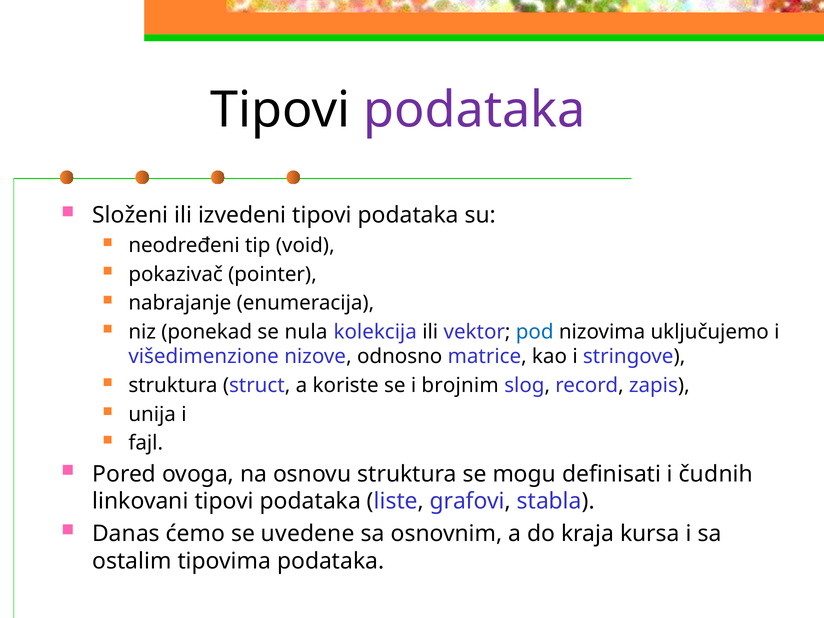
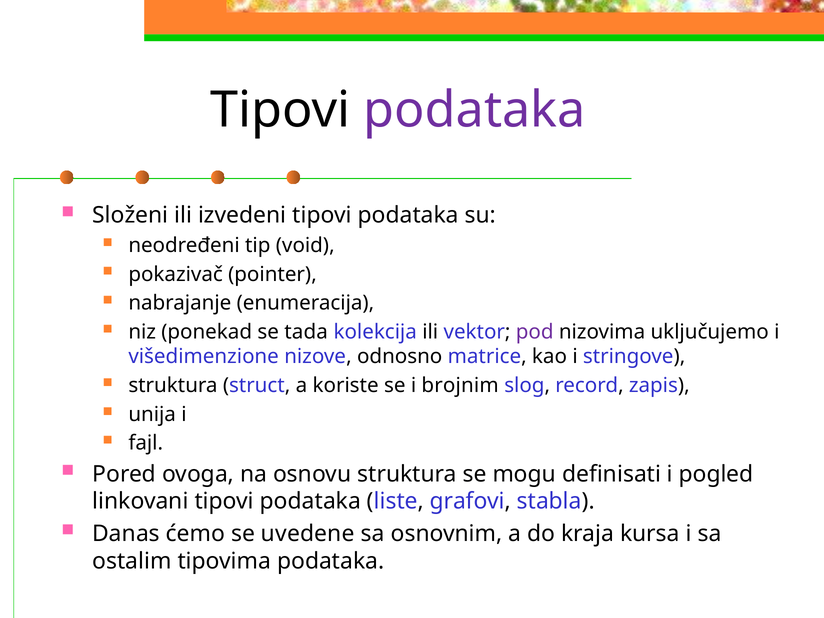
nula: nula -> tada (306, 332)
pod colour: blue -> purple (535, 332)
čudnih: čudnih -> pogled (716, 474)
